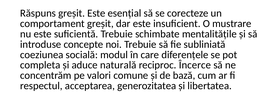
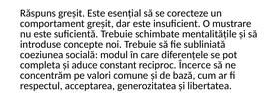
naturală: naturală -> constant (118, 65)
